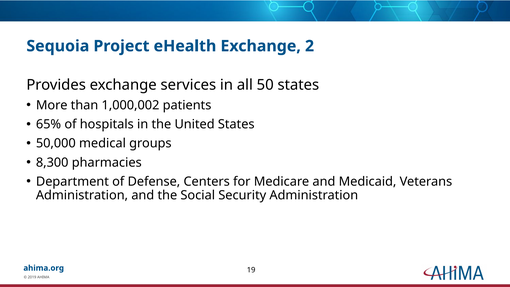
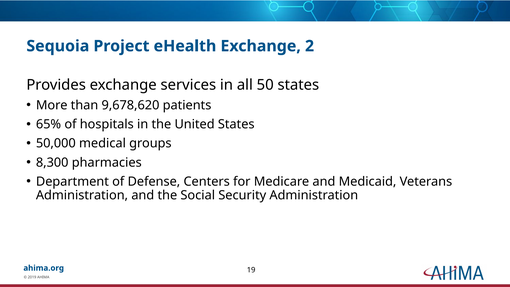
1,000,002: 1,000,002 -> 9,678,620 (130, 105)
